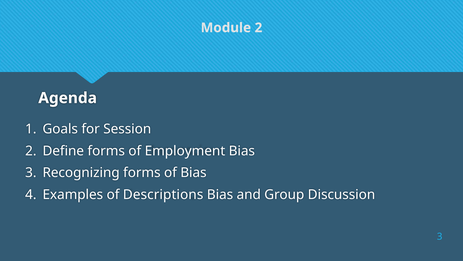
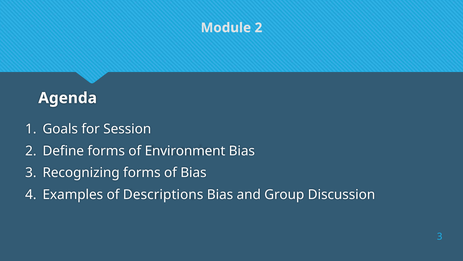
Employment: Employment -> Environment (185, 151)
